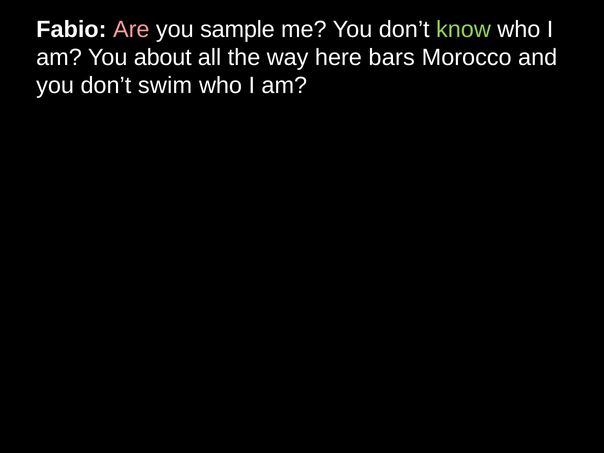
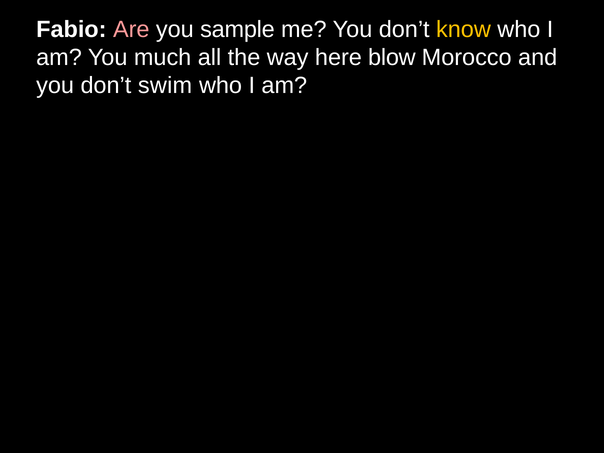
know colour: light green -> yellow (463, 29)
about: about -> much (163, 58)
bars: bars -> blow (392, 58)
